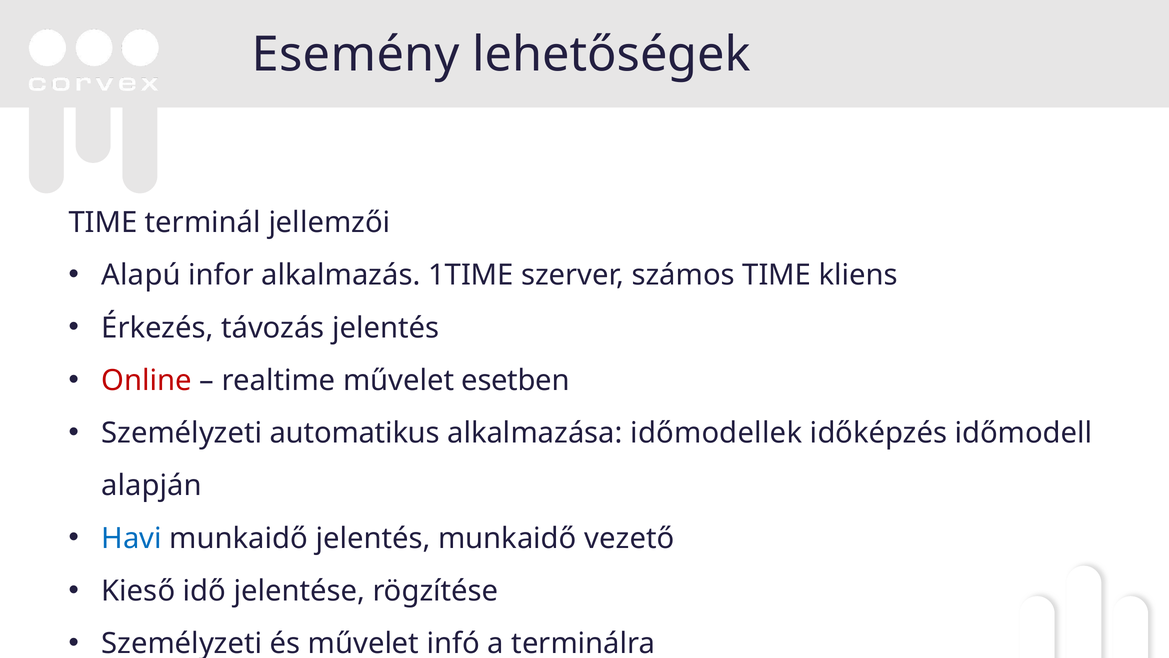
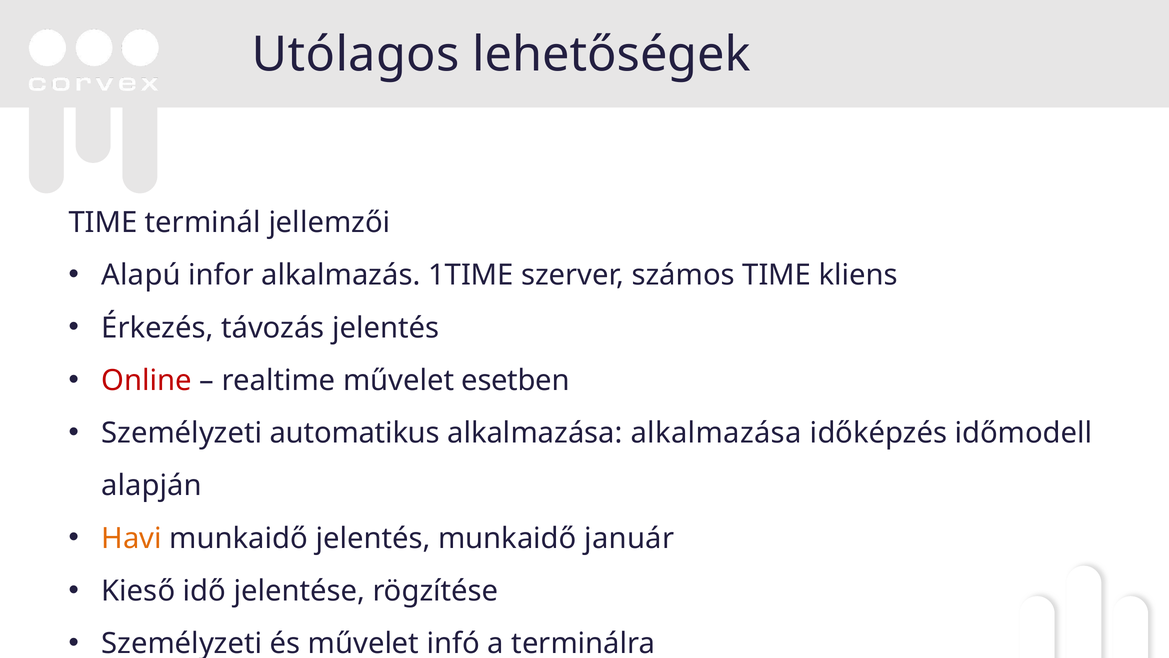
Esemény: Esemény -> Utólagos (356, 54)
alkalmazása időmodellek: időmodellek -> alkalmazása (716, 433)
Havi colour: blue -> orange (132, 538)
vezető: vezető -> január (629, 538)
